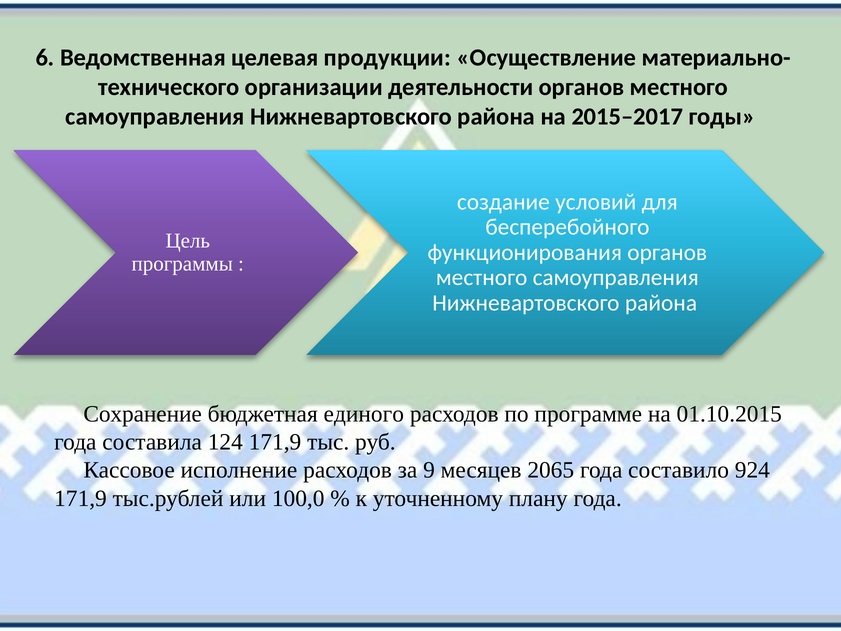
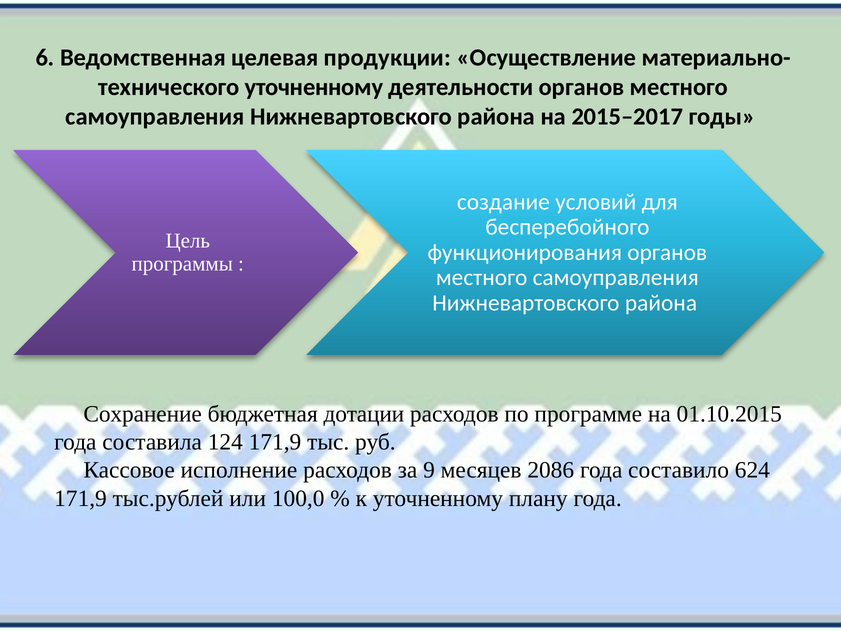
организации: организации -> уточненному (314, 87)
единого: единого -> дотации (364, 414)
2065: 2065 -> 2086 (551, 470)
924: 924 -> 624 (752, 470)
